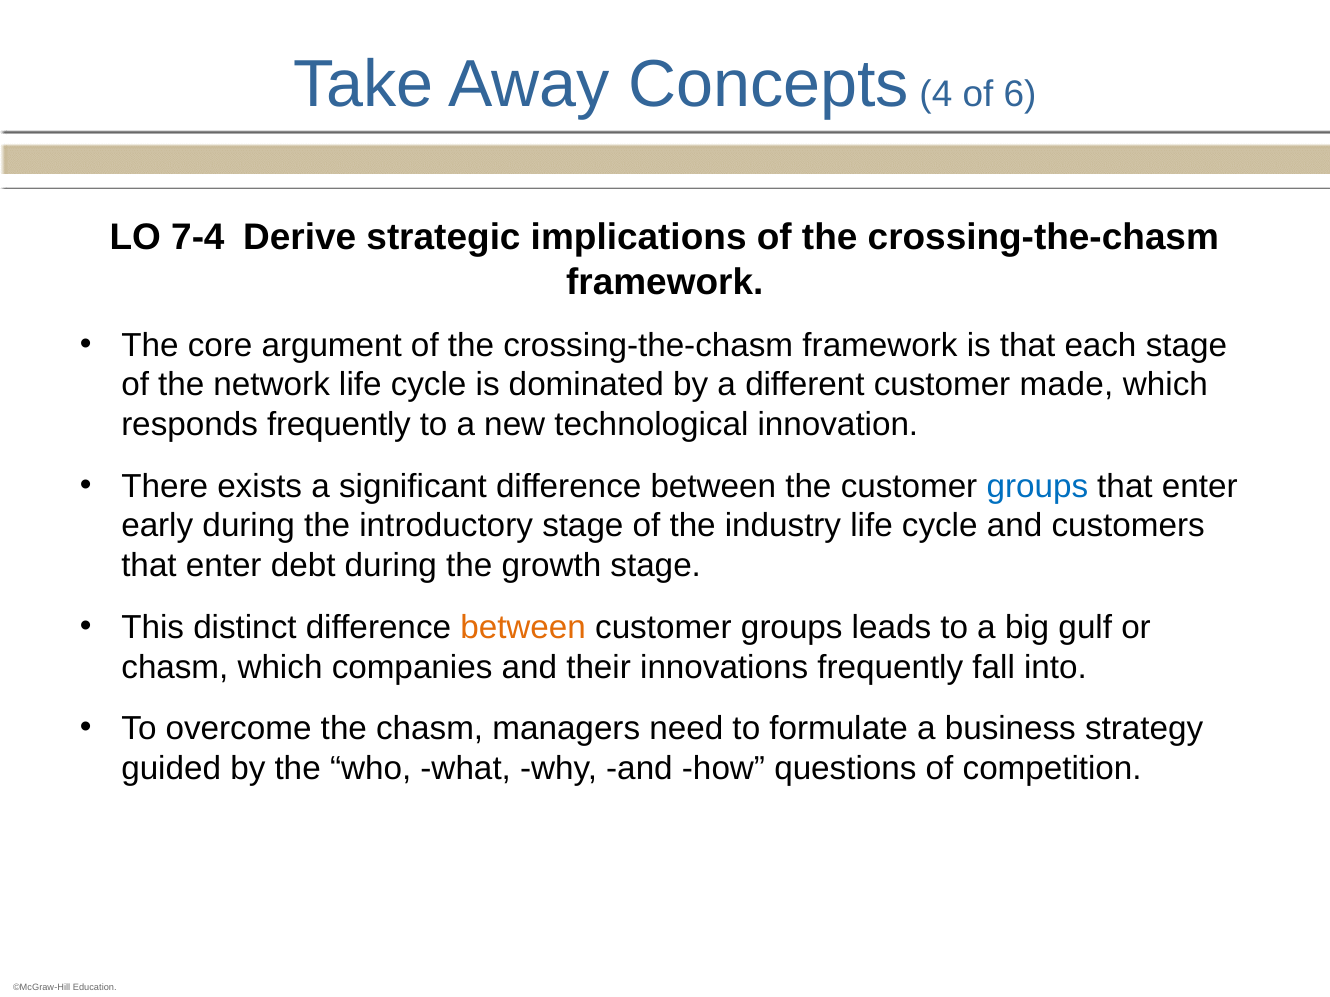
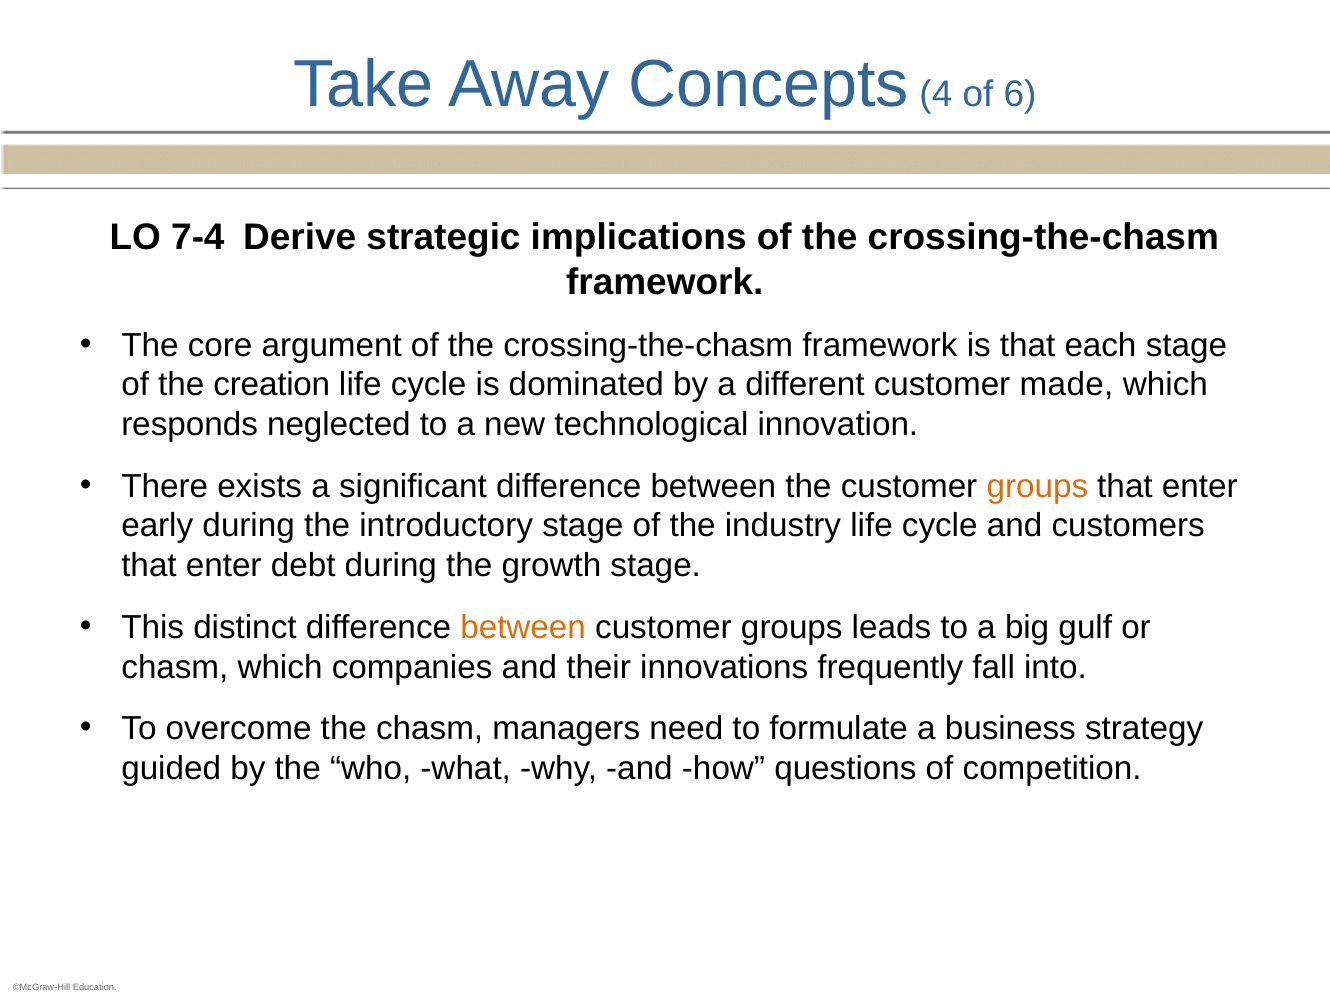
network: network -> creation (272, 385)
responds frequently: frequently -> neglected (339, 425)
groups colour: blue -> orange (1037, 486)
